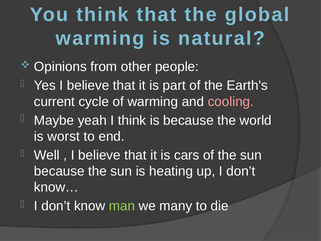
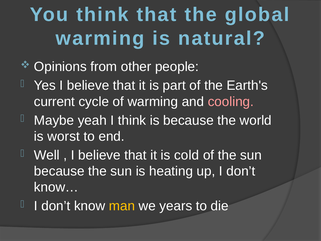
cars: cars -> cold (187, 155)
man colour: light green -> yellow (122, 206)
many: many -> years (176, 206)
